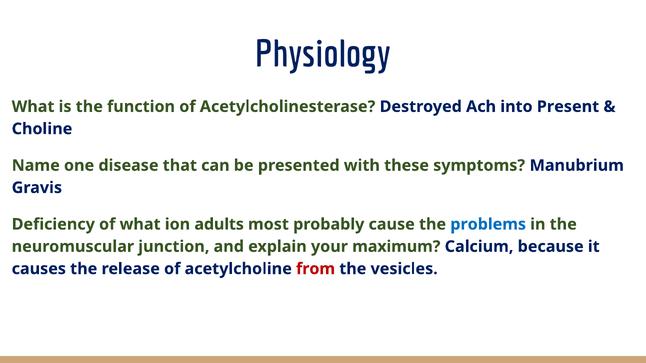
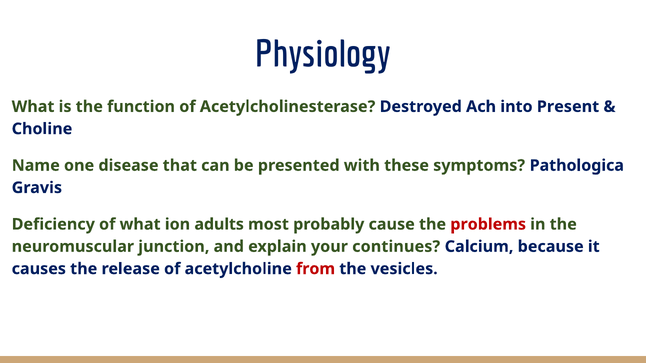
Manubrium: Manubrium -> Pathologica (577, 166)
problems colour: blue -> red (488, 225)
maximum: maximum -> continues (396, 247)
